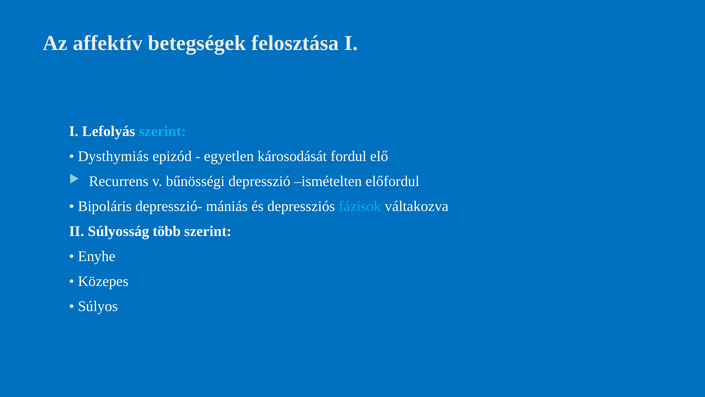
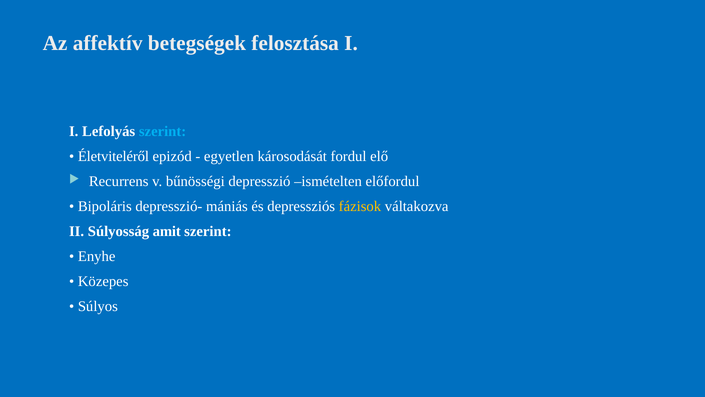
Dysthymiás: Dysthymiás -> Életviteléről (113, 156)
fázisok colour: light blue -> yellow (360, 206)
több: több -> amit (167, 231)
